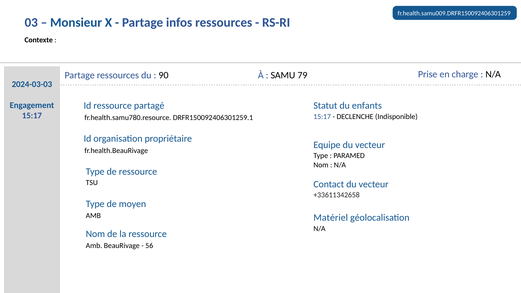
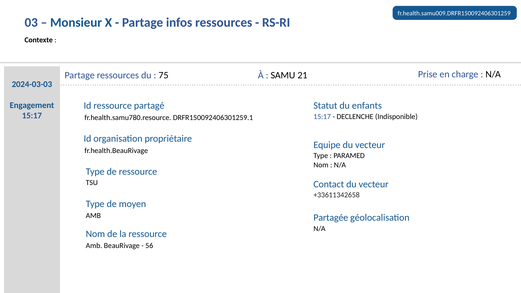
90: 90 -> 75 (164, 75)
79: 79 -> 21 (302, 75)
Matériel: Matériel -> Partagée (331, 218)
